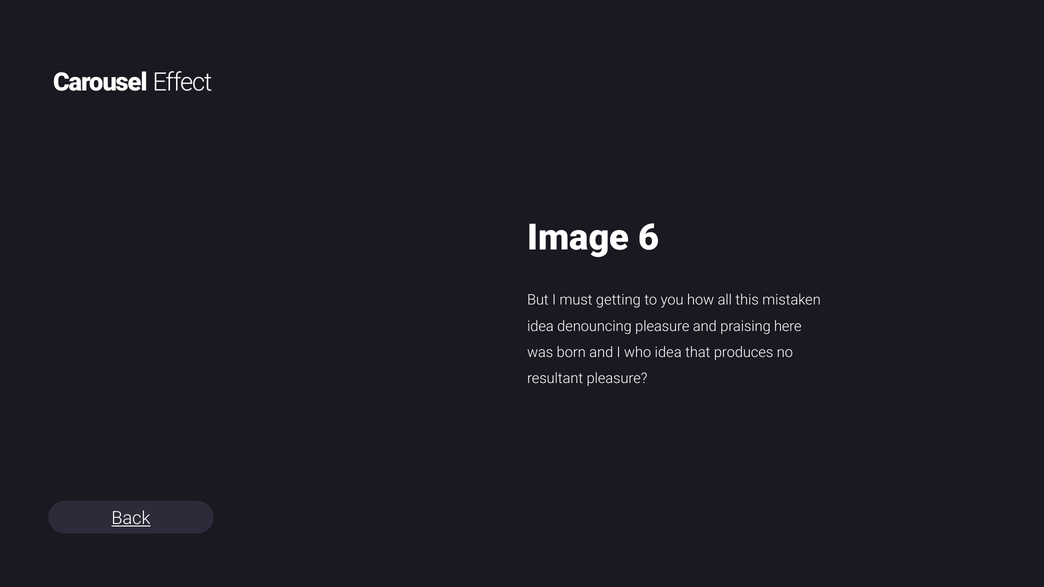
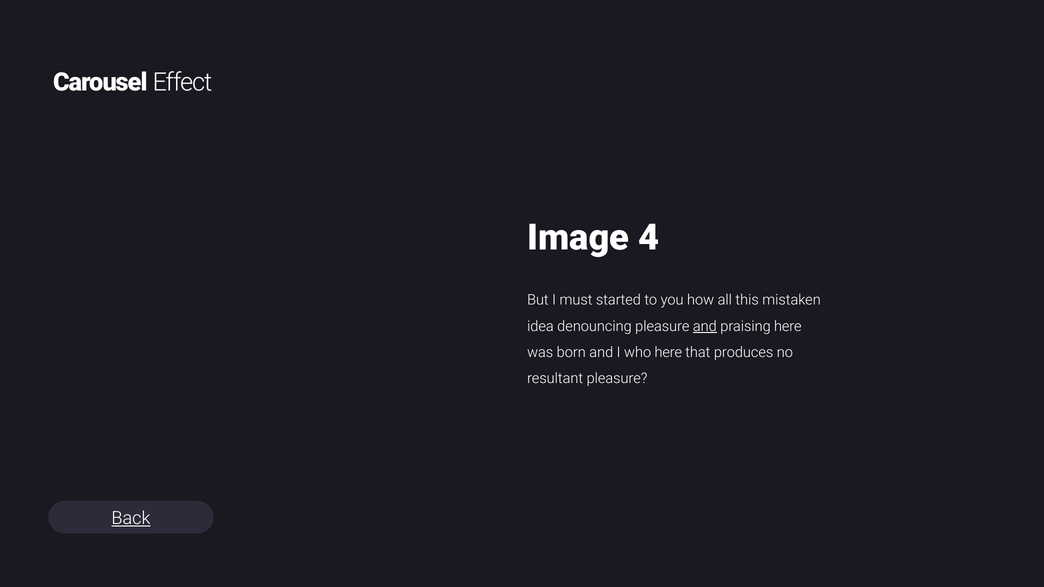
6: 6 -> 4 (649, 238)
getting: getting -> started (618, 300)
and underline: none -> present (705, 326)
who idea: idea -> here (668, 353)
